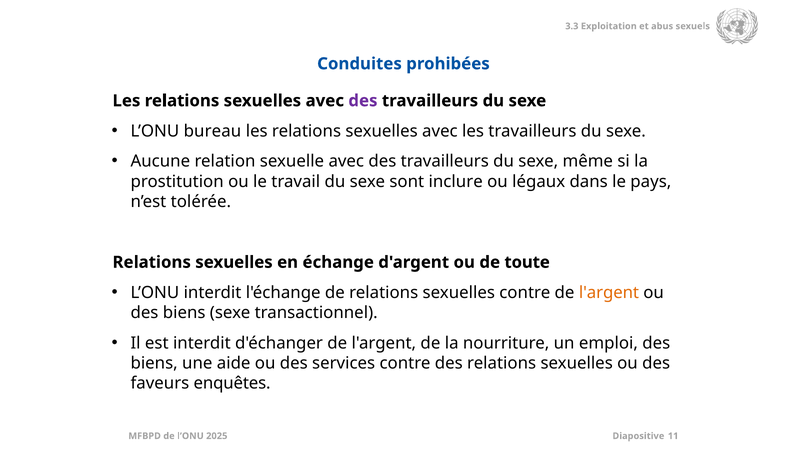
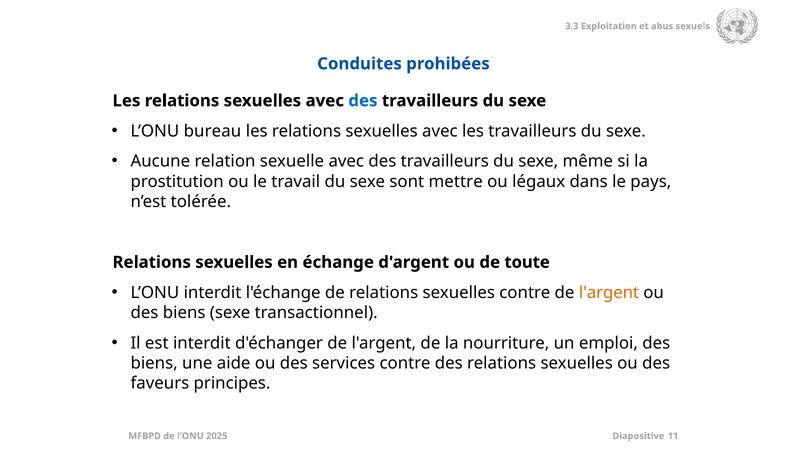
des colour: purple -> blue (363, 101)
inclure: inclure -> mettre (456, 181)
enquêtes: enquêtes -> principes (232, 383)
